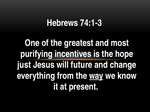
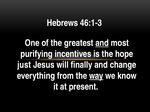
74:1-3: 74:1-3 -> 46:1-3 (91, 23)
and underline: none -> present (102, 43)
future: future -> finally (82, 65)
